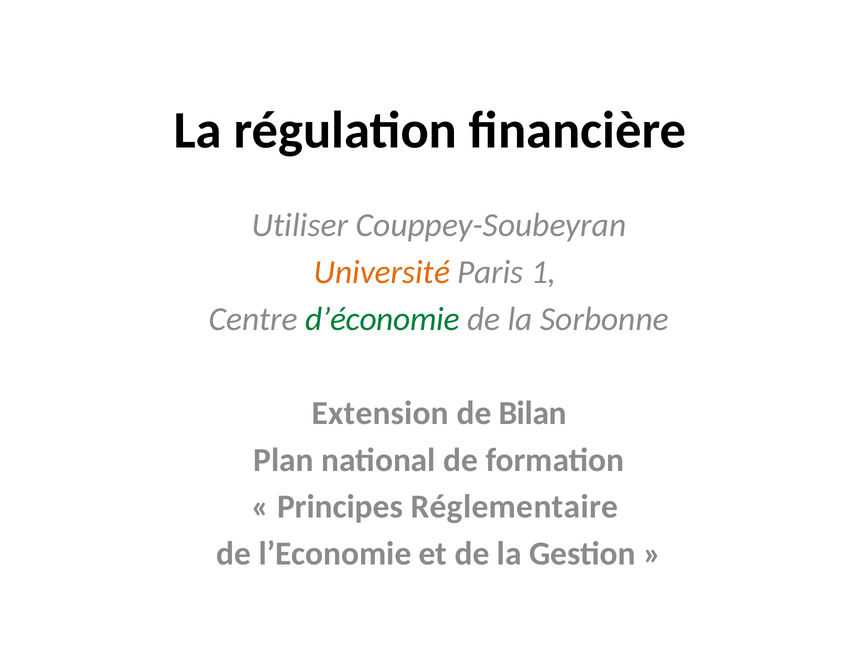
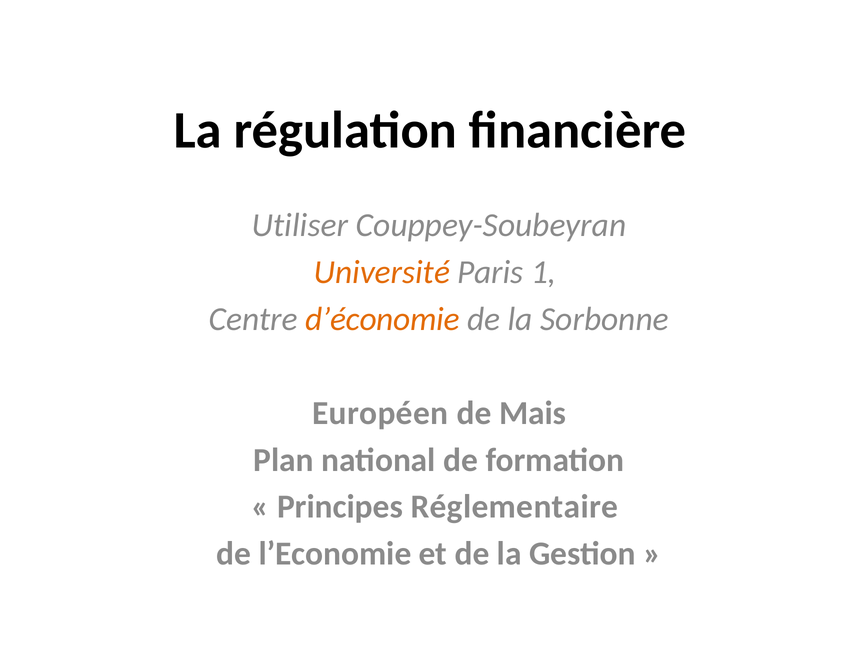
d’économie colour: green -> orange (383, 319)
Extension: Extension -> Européen (380, 413)
Bilan: Bilan -> Mais (533, 413)
